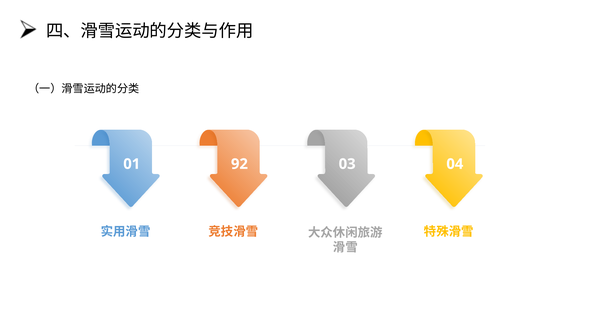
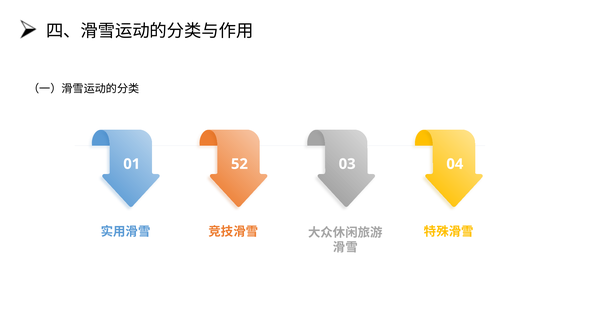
92: 92 -> 52 (239, 164)
